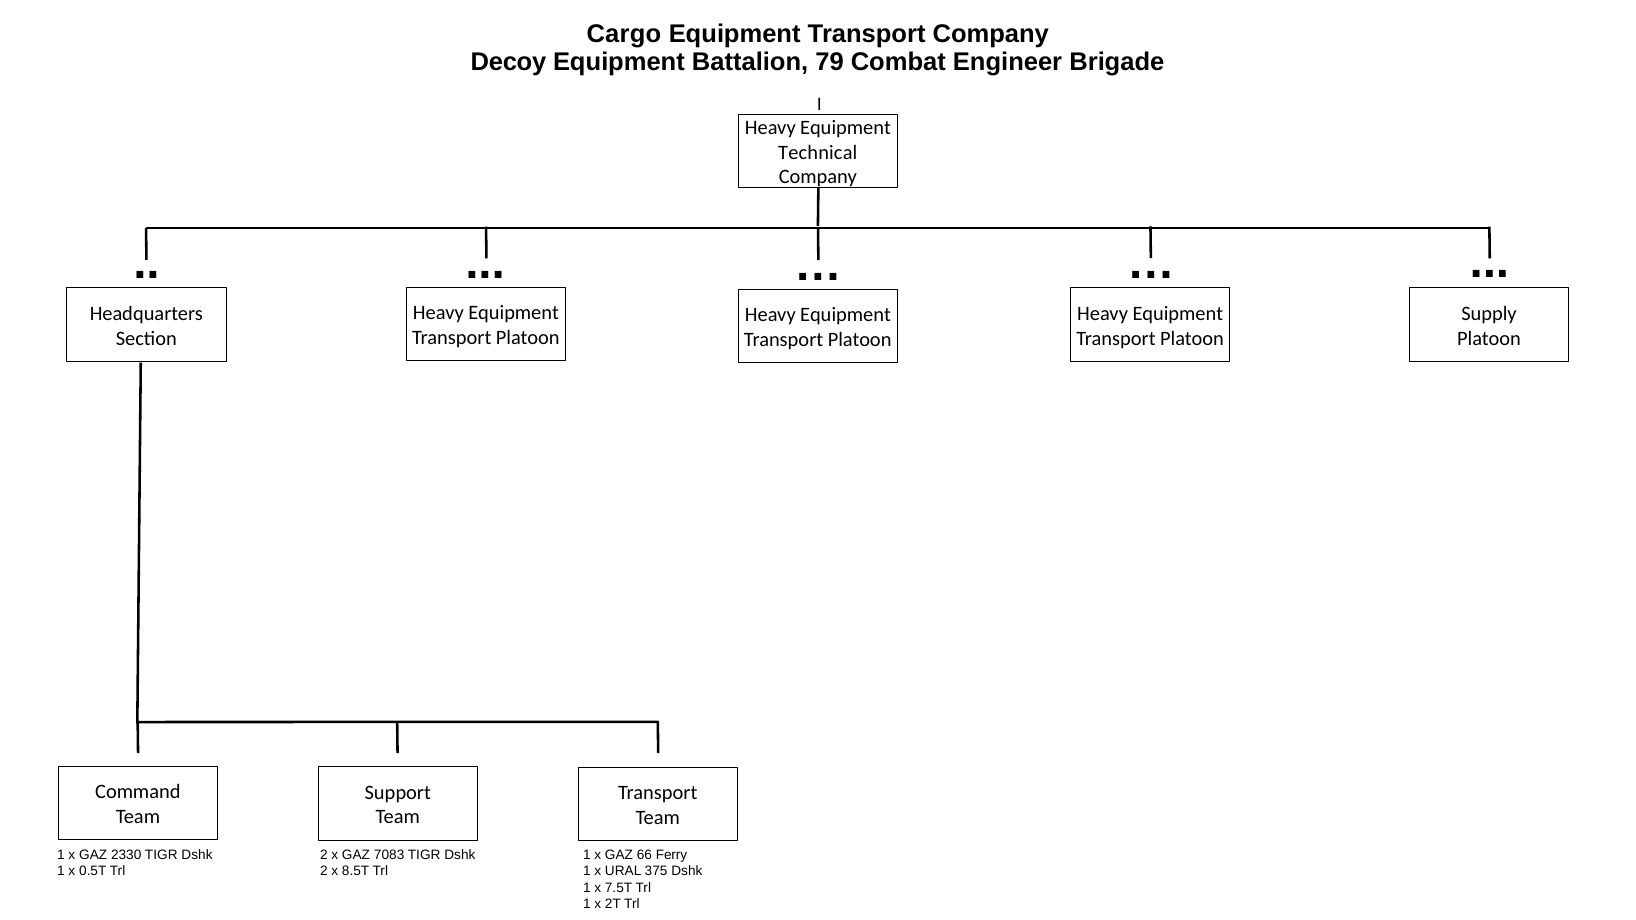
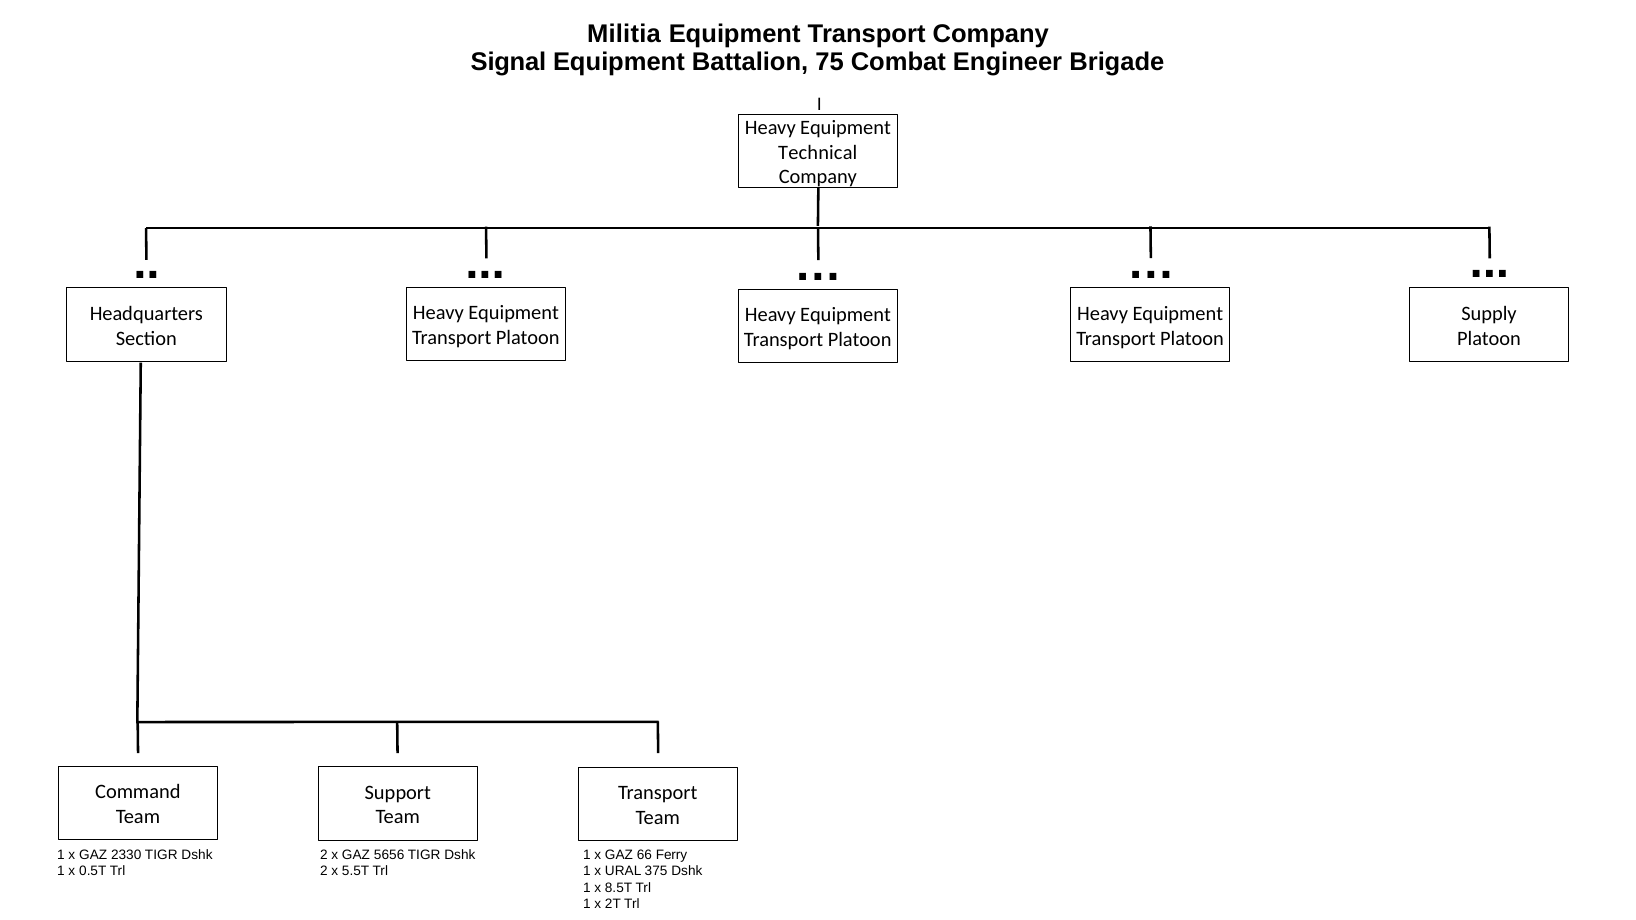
Cargo: Cargo -> Militia (624, 34)
Decoy: Decoy -> Signal (508, 62)
79: 79 -> 75 (830, 62)
7083: 7083 -> 5656 (389, 855)
8.5T: 8.5T -> 5.5T (356, 872)
7.5T: 7.5T -> 8.5T (619, 888)
